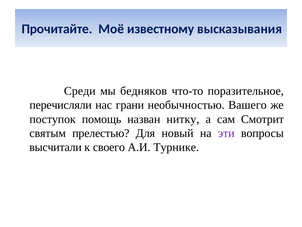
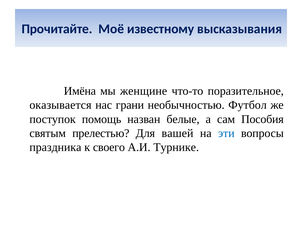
Среди: Среди -> Имёна (80, 91)
бедняков: бедняков -> женщине (144, 91)
перечисляли: перечисляли -> оказывается (60, 105)
Вашего: Вашего -> Футбол (247, 105)
нитку: нитку -> белые (183, 119)
Смотрит: Смотрит -> Пособия (262, 119)
новый: новый -> вашей (177, 133)
эти colour: purple -> blue (226, 133)
высчитали: высчитали -> праздника (55, 147)
